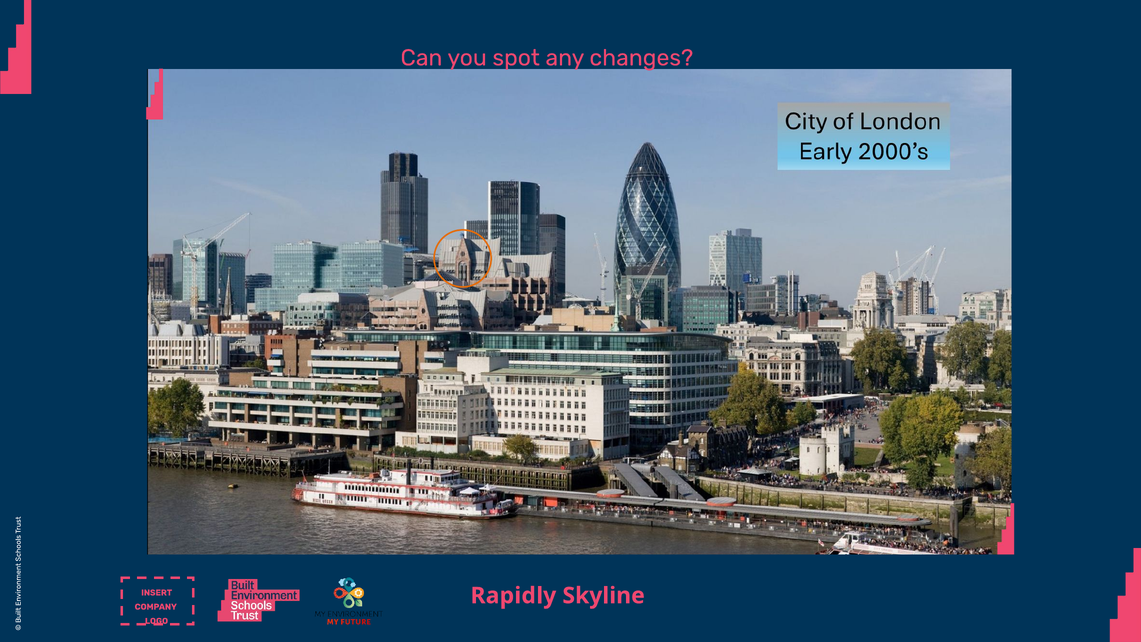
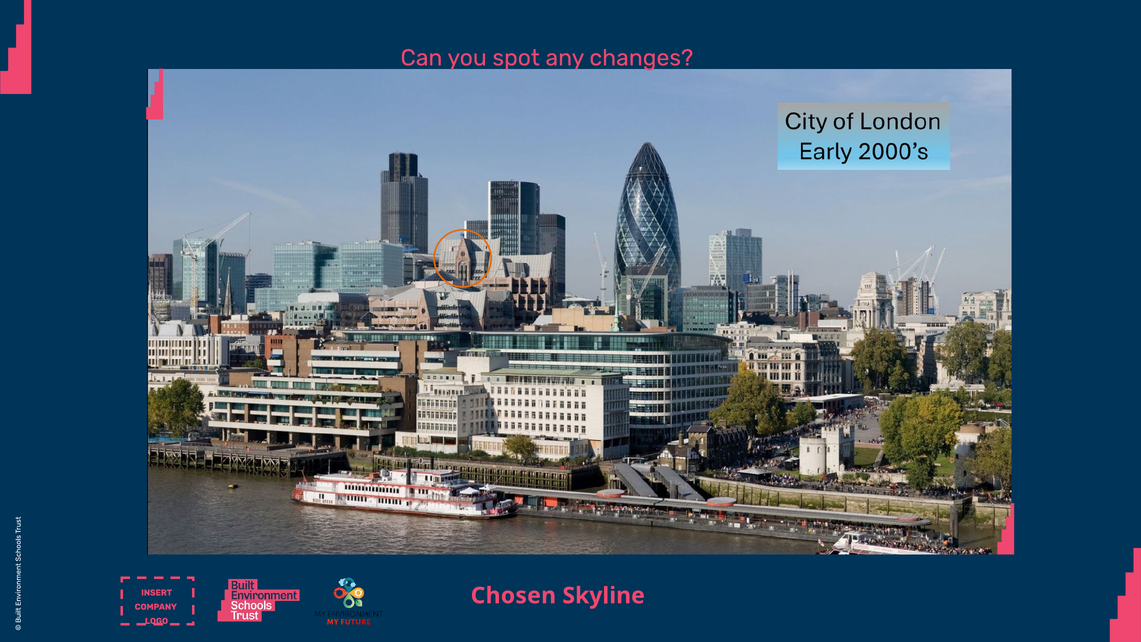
Rapidly: Rapidly -> Chosen (513, 596)
